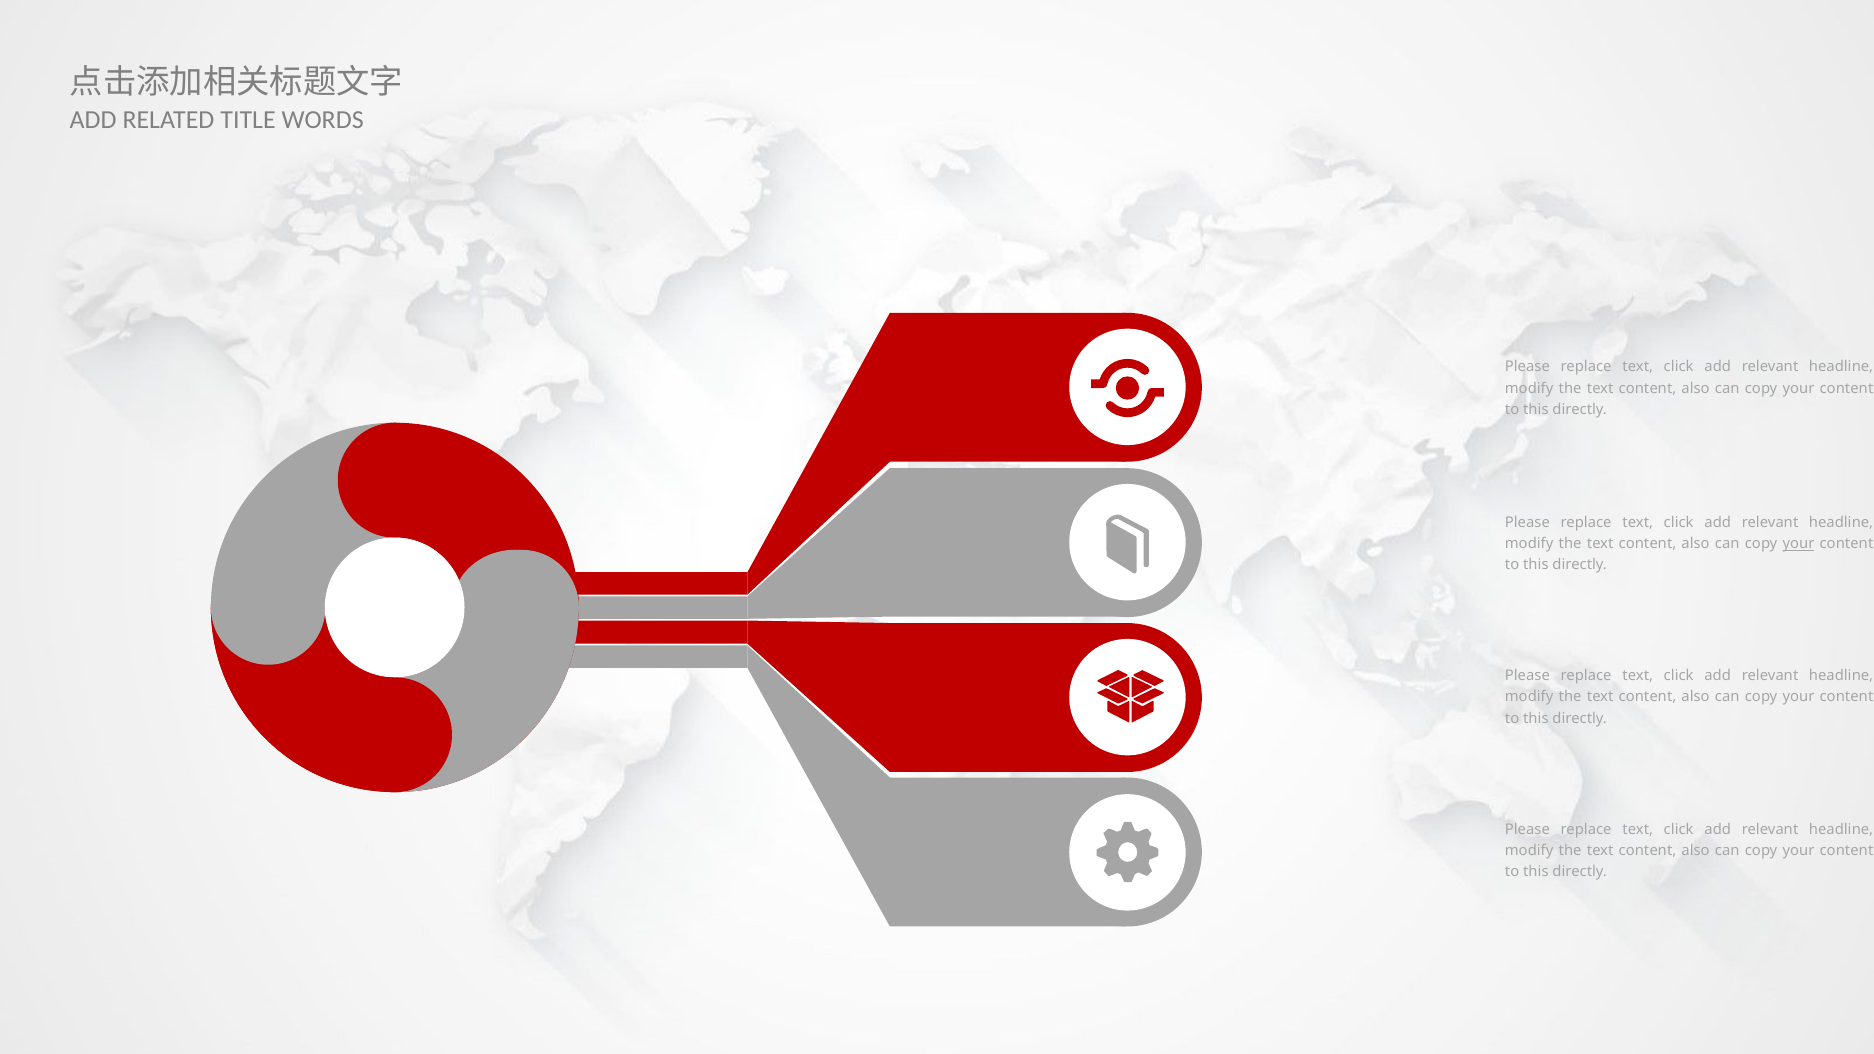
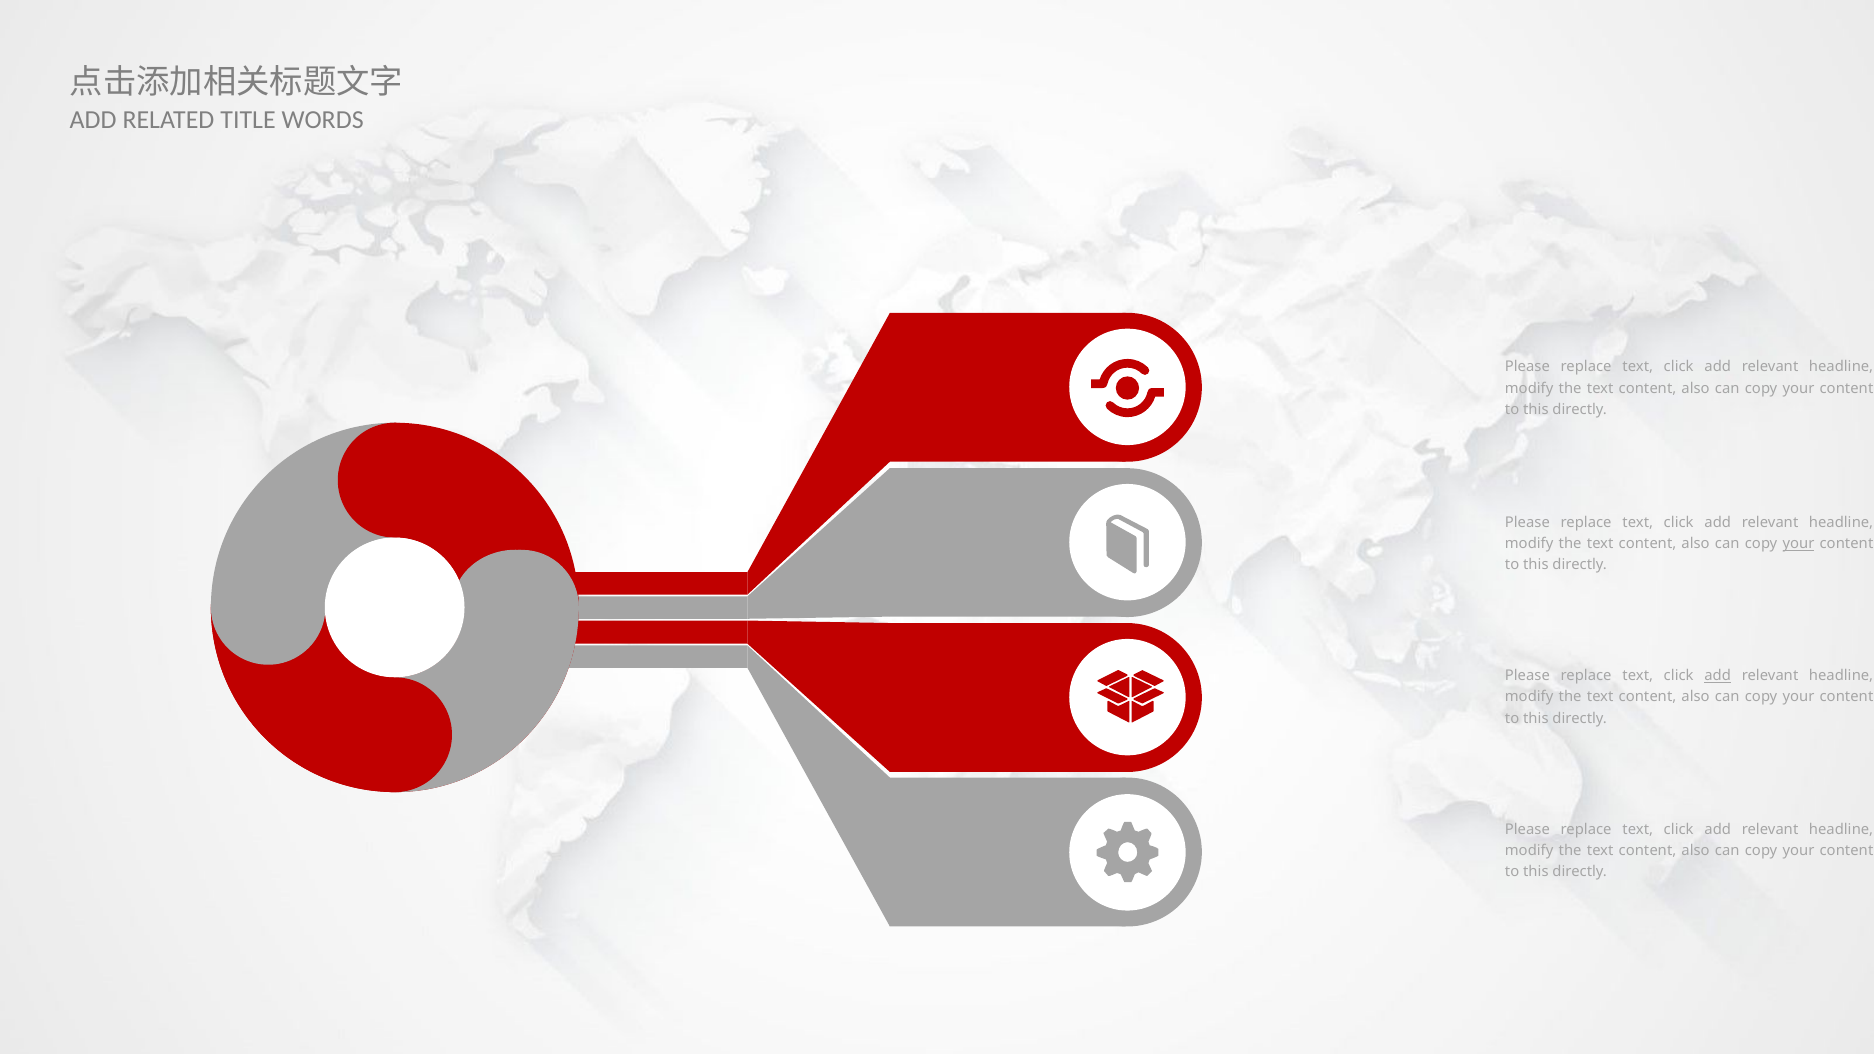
add underline: none -> present (1718, 676)
